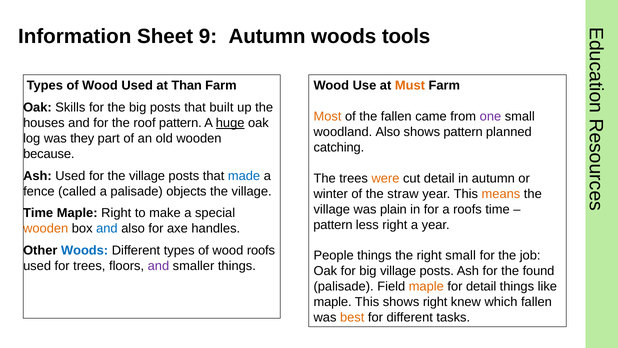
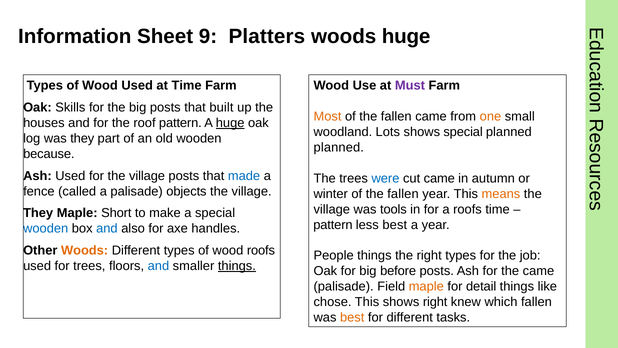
9 Autumn: Autumn -> Platters (267, 36)
woods tools: tools -> huge (406, 36)
at Than: Than -> Time (187, 85)
Must colour: orange -> purple (410, 85)
one colour: purple -> orange (490, 116)
woodland Also: Also -> Lots (388, 132)
shows pattern: pattern -> special (463, 132)
catching: catching -> planned (339, 147)
were colour: orange -> blue (385, 178)
cut detail: detail -> came (439, 178)
winter of the straw: straw -> fallen (403, 194)
plain: plain -> tools (393, 209)
Time: Time -> They (38, 213)
Maple Right: Right -> Short (116, 213)
less right: right -> best (395, 225)
wooden colour: orange -> blue (46, 228)
Woods colour: blue -> orange (85, 250)
right small: small -> types (461, 255)
and colour: purple -> blue (158, 266)
things underline: none -> present (237, 266)
big village: village -> before (398, 271)
the found: found -> came (538, 271)
maple: maple -> chose (333, 302)
